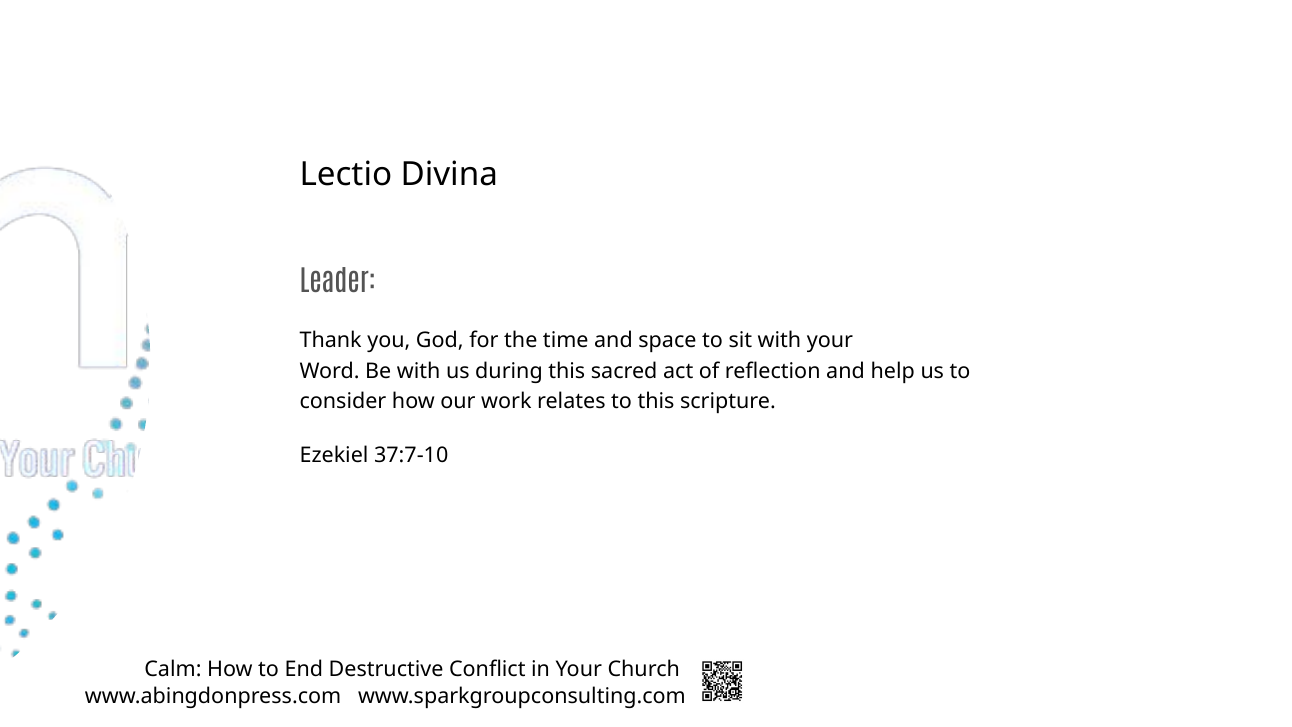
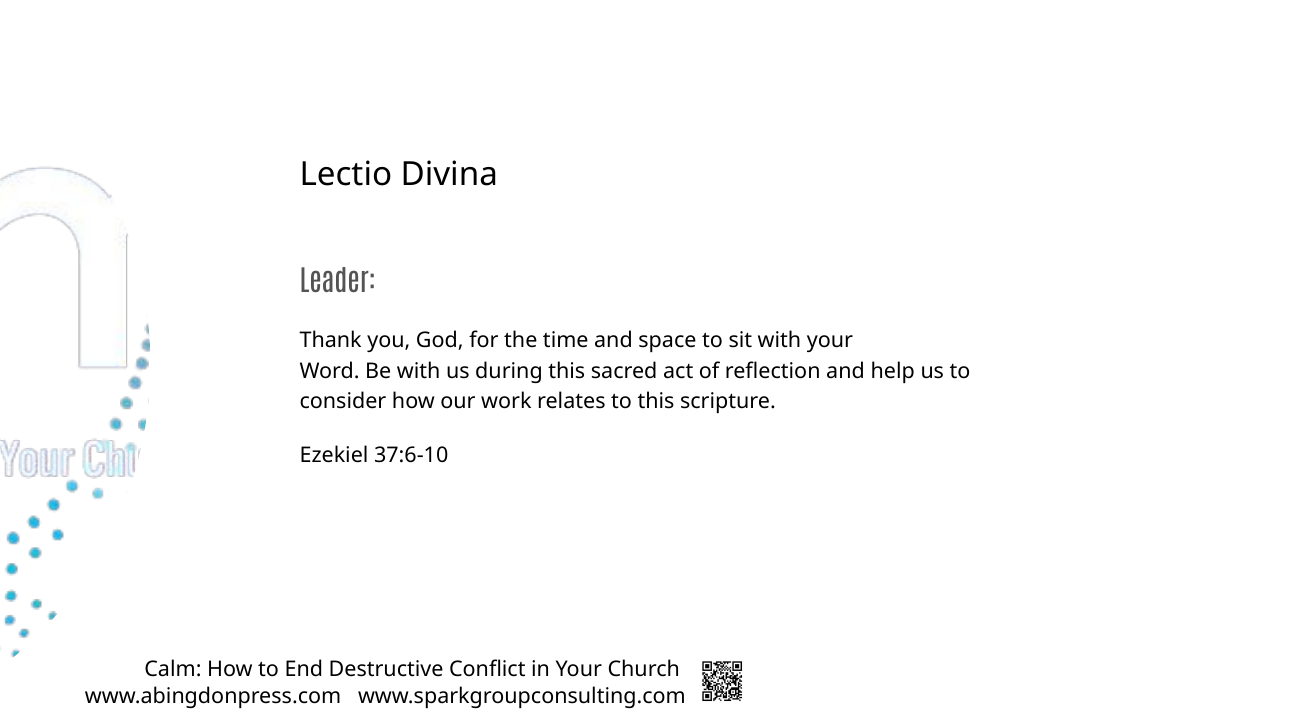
37:7-10: 37:7-10 -> 37:6-10 (411, 455)
